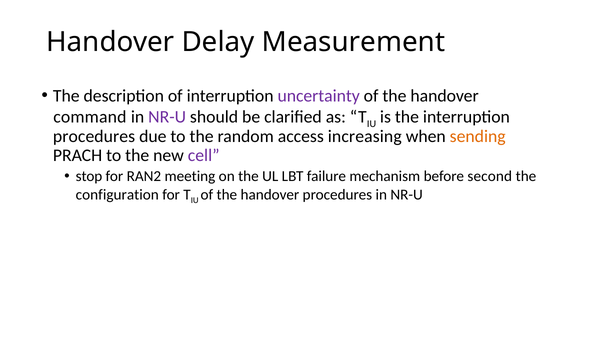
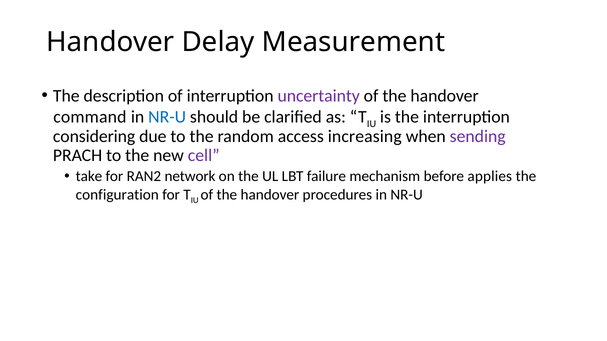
NR-U colour: purple -> blue (167, 117)
procedures: procedures -> considering (94, 137)
sending colour: orange -> purple (478, 137)
stop: stop -> take (89, 177)
meeting: meeting -> network (190, 177)
second: second -> applies (490, 177)
